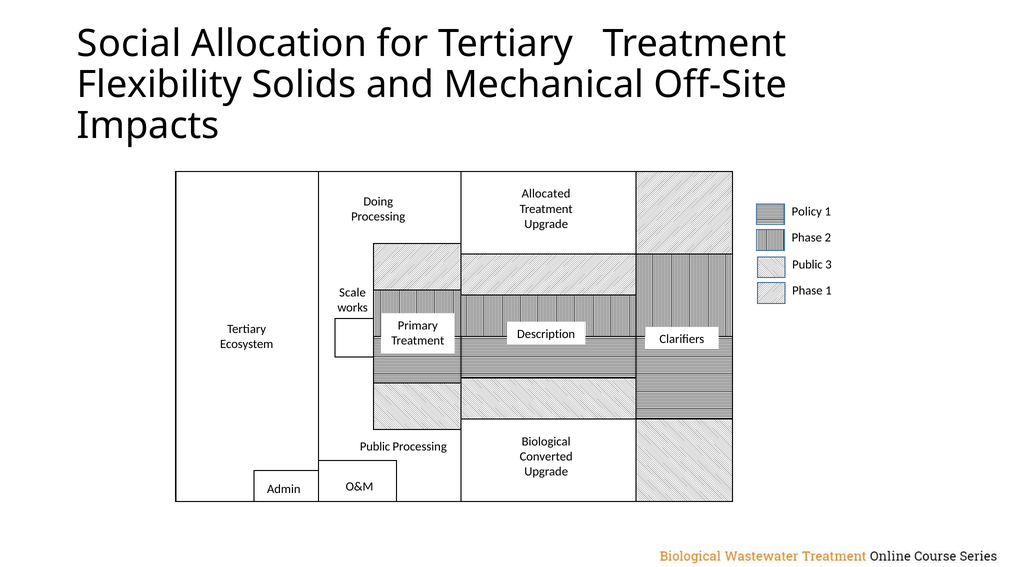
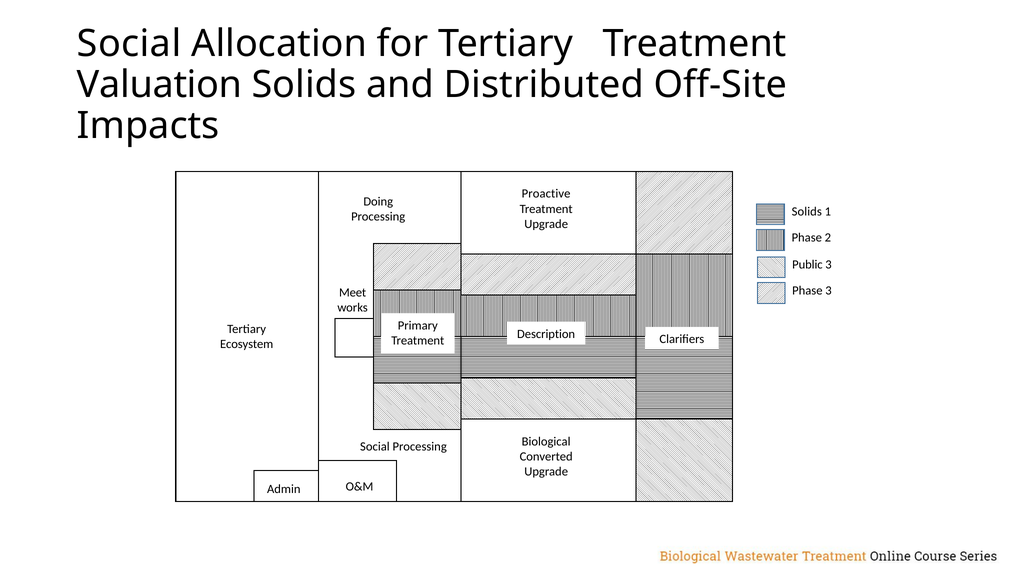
Flexibility: Flexibility -> Valuation (160, 85)
Mechanical: Mechanical -> Distributed (544, 85)
Allocated: Allocated -> Proactive (546, 194)
Policy: Policy -> Solids (807, 212)
Phase 1: 1 -> 3 (828, 291)
Scale: Scale -> Meet (353, 293)
Public: Public -> Social (375, 447)
